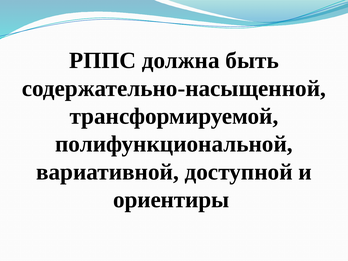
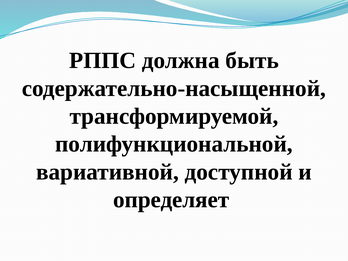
ориентиры: ориентиры -> определяет (171, 200)
